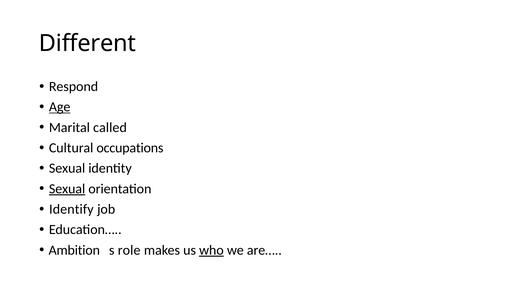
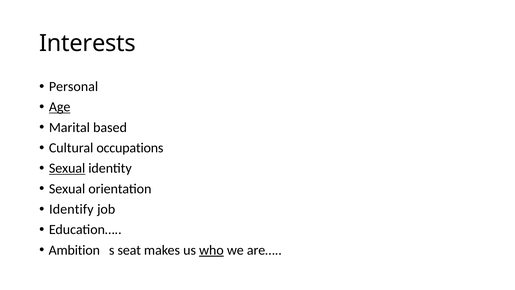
Different: Different -> Interests (88, 43)
Respond: Respond -> Personal (74, 86)
called: called -> based (110, 127)
Sexual underline: none -> present (67, 168)
Sexual underline: present -> none (67, 189)
role: role -> seat (129, 250)
